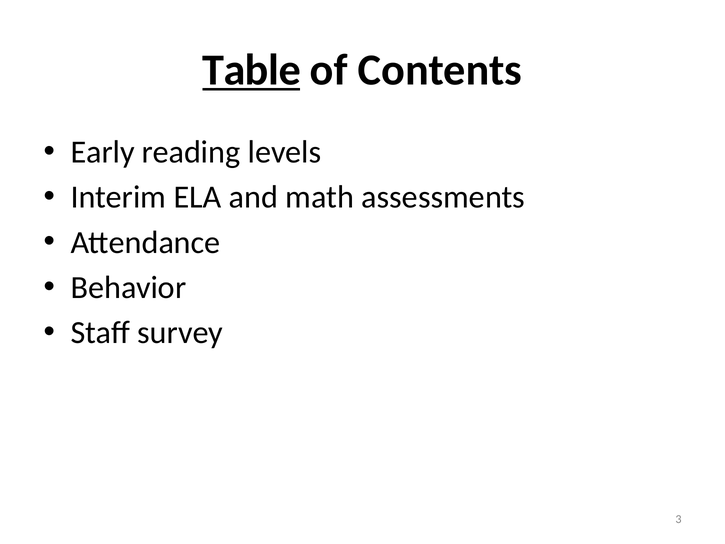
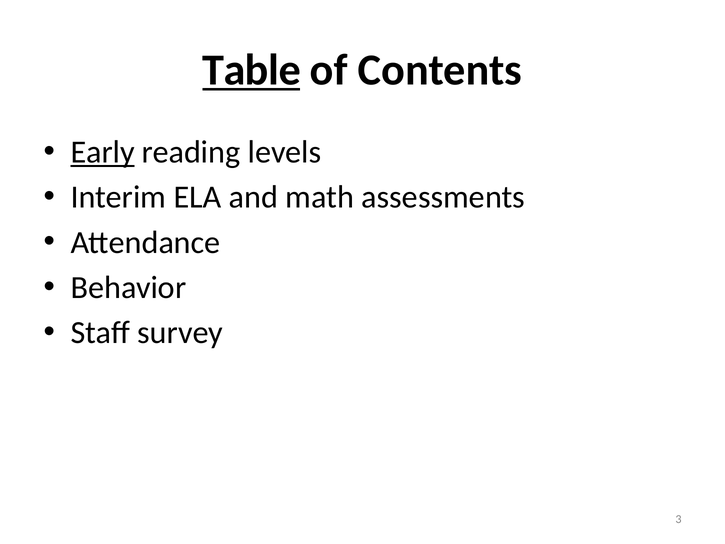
Early underline: none -> present (103, 152)
